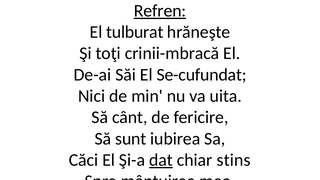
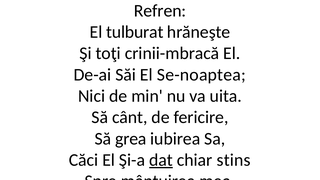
Refren underline: present -> none (160, 11)
Se-cufundat: Se-cufundat -> Se-noaptea (201, 75)
sunt: sunt -> grea (131, 139)
